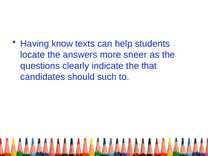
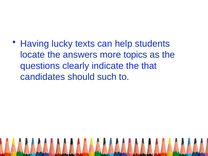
know: know -> lucky (62, 44)
sneer: sneer -> topics (135, 55)
